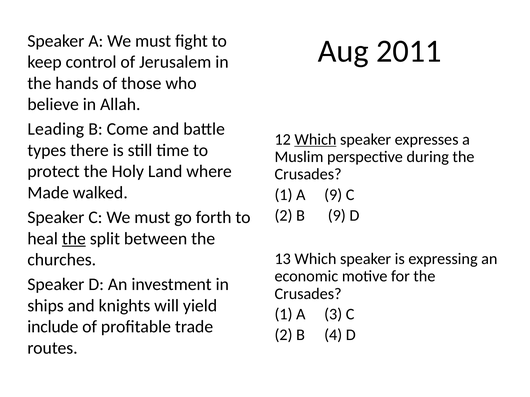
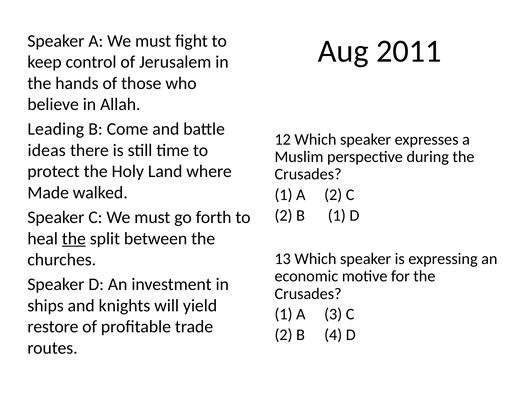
Which underline: present -> none (315, 140)
types: types -> ideas (47, 151)
A 9: 9 -> 2 (333, 195)
B 9: 9 -> 1 (337, 216)
include: include -> restore (53, 327)
